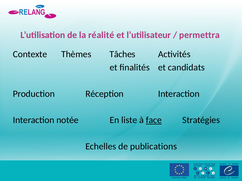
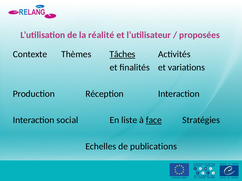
permettra: permettra -> proposées (199, 35)
Tâches underline: none -> present (123, 54)
candidats: candidats -> variations (186, 68)
notée: notée -> social (67, 120)
